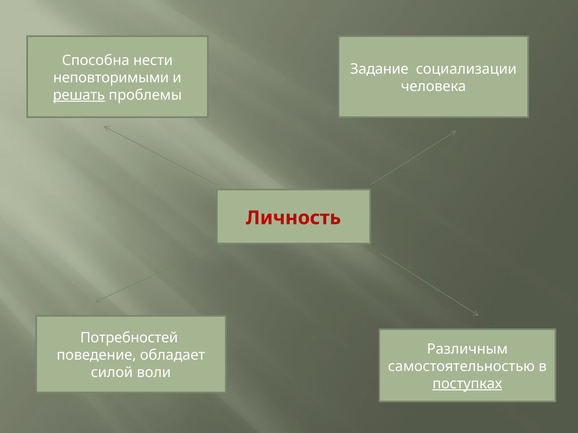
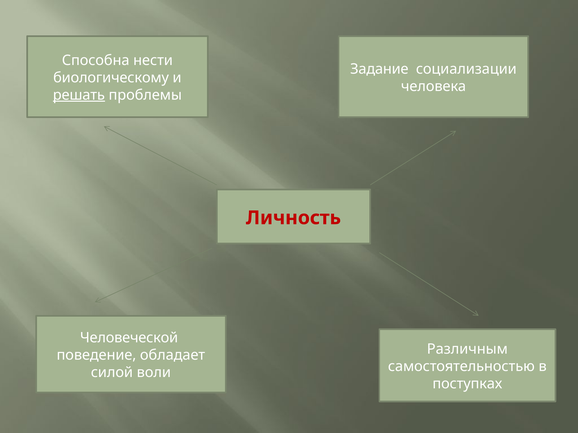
неповторимыми: неповторимыми -> биологическому (111, 78)
Потребностей: Потребностей -> Человеческой (129, 338)
поступках underline: present -> none (467, 384)
